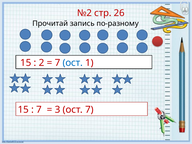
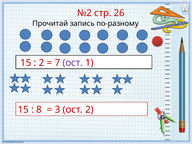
ост colour: blue -> purple (73, 63)
7: 7 -> 8 (39, 110)
ост 7: 7 -> 2 (89, 110)
